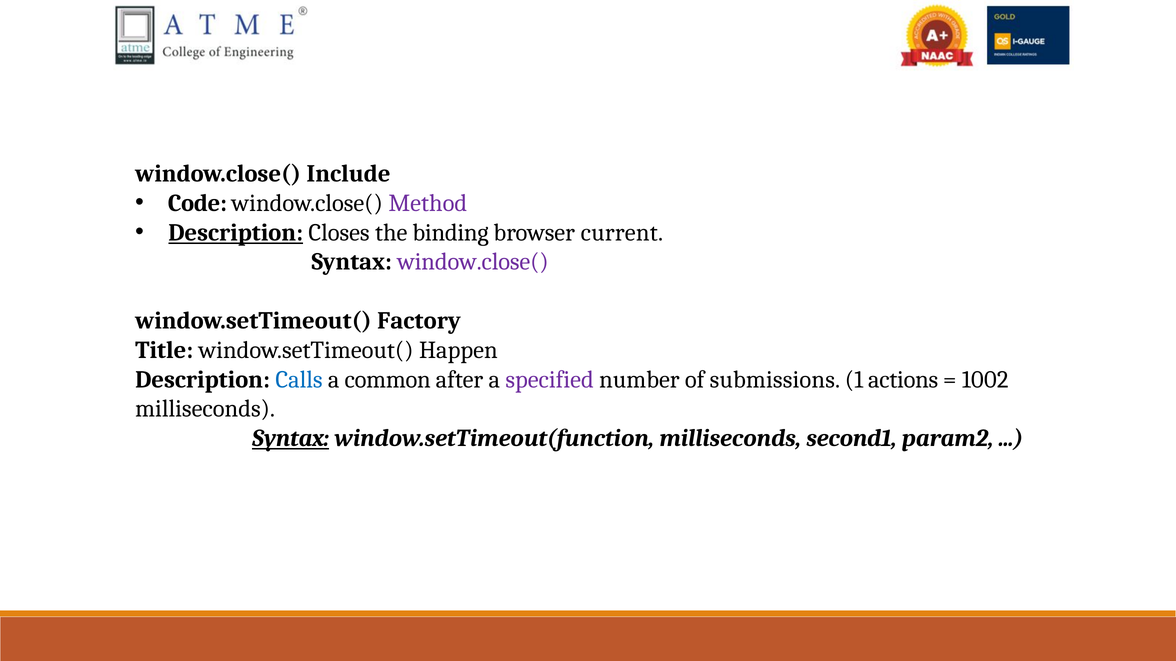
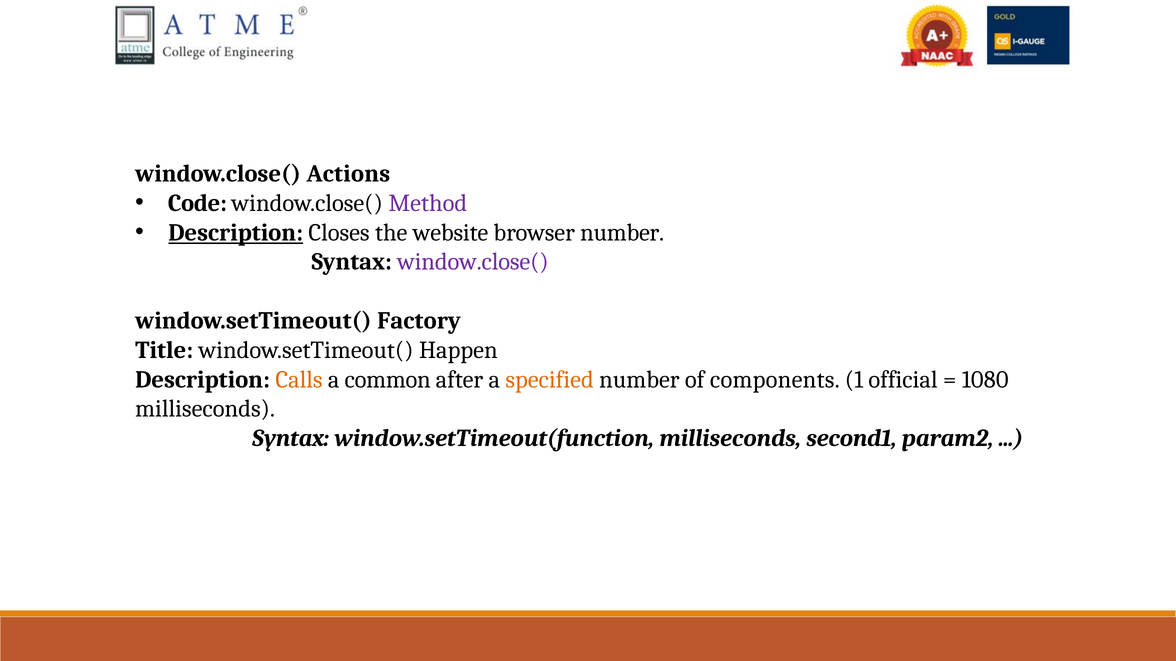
Include: Include -> Actions (348, 174)
binding: binding -> website (451, 233)
browser current: current -> number (622, 233)
Calls colour: blue -> orange (299, 380)
specified colour: purple -> orange (550, 380)
submissions: submissions -> components (775, 380)
actions: actions -> official (903, 380)
1002: 1002 -> 1080 (985, 380)
Syntax underline: present -> none (291, 439)
